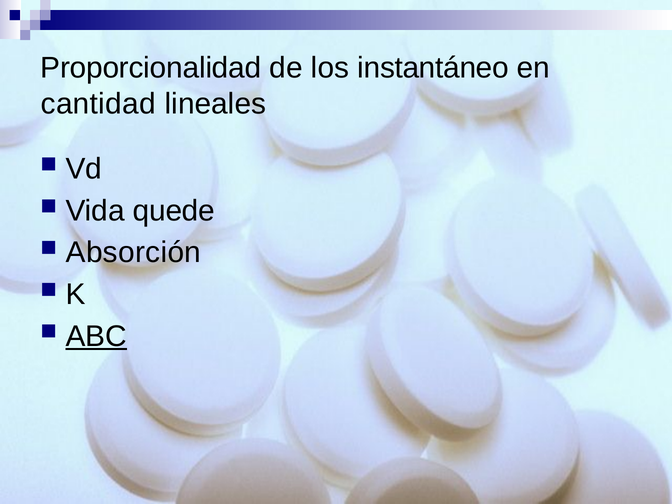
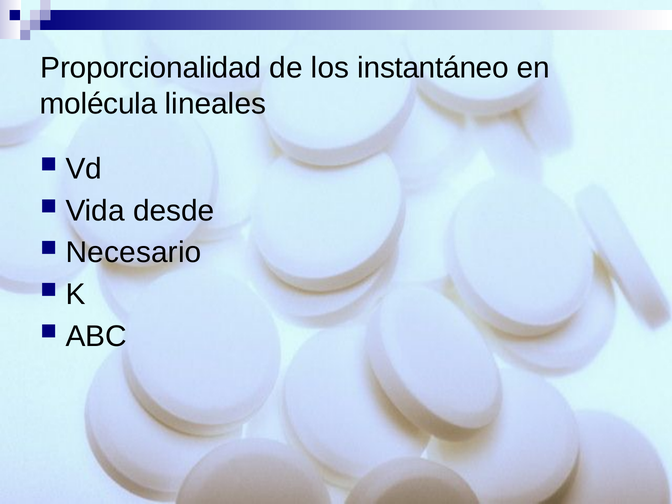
cantidad: cantidad -> molécula (99, 104)
quede: quede -> desde (174, 211)
Absorción: Absorción -> Necesario (134, 253)
ABC underline: present -> none (96, 336)
